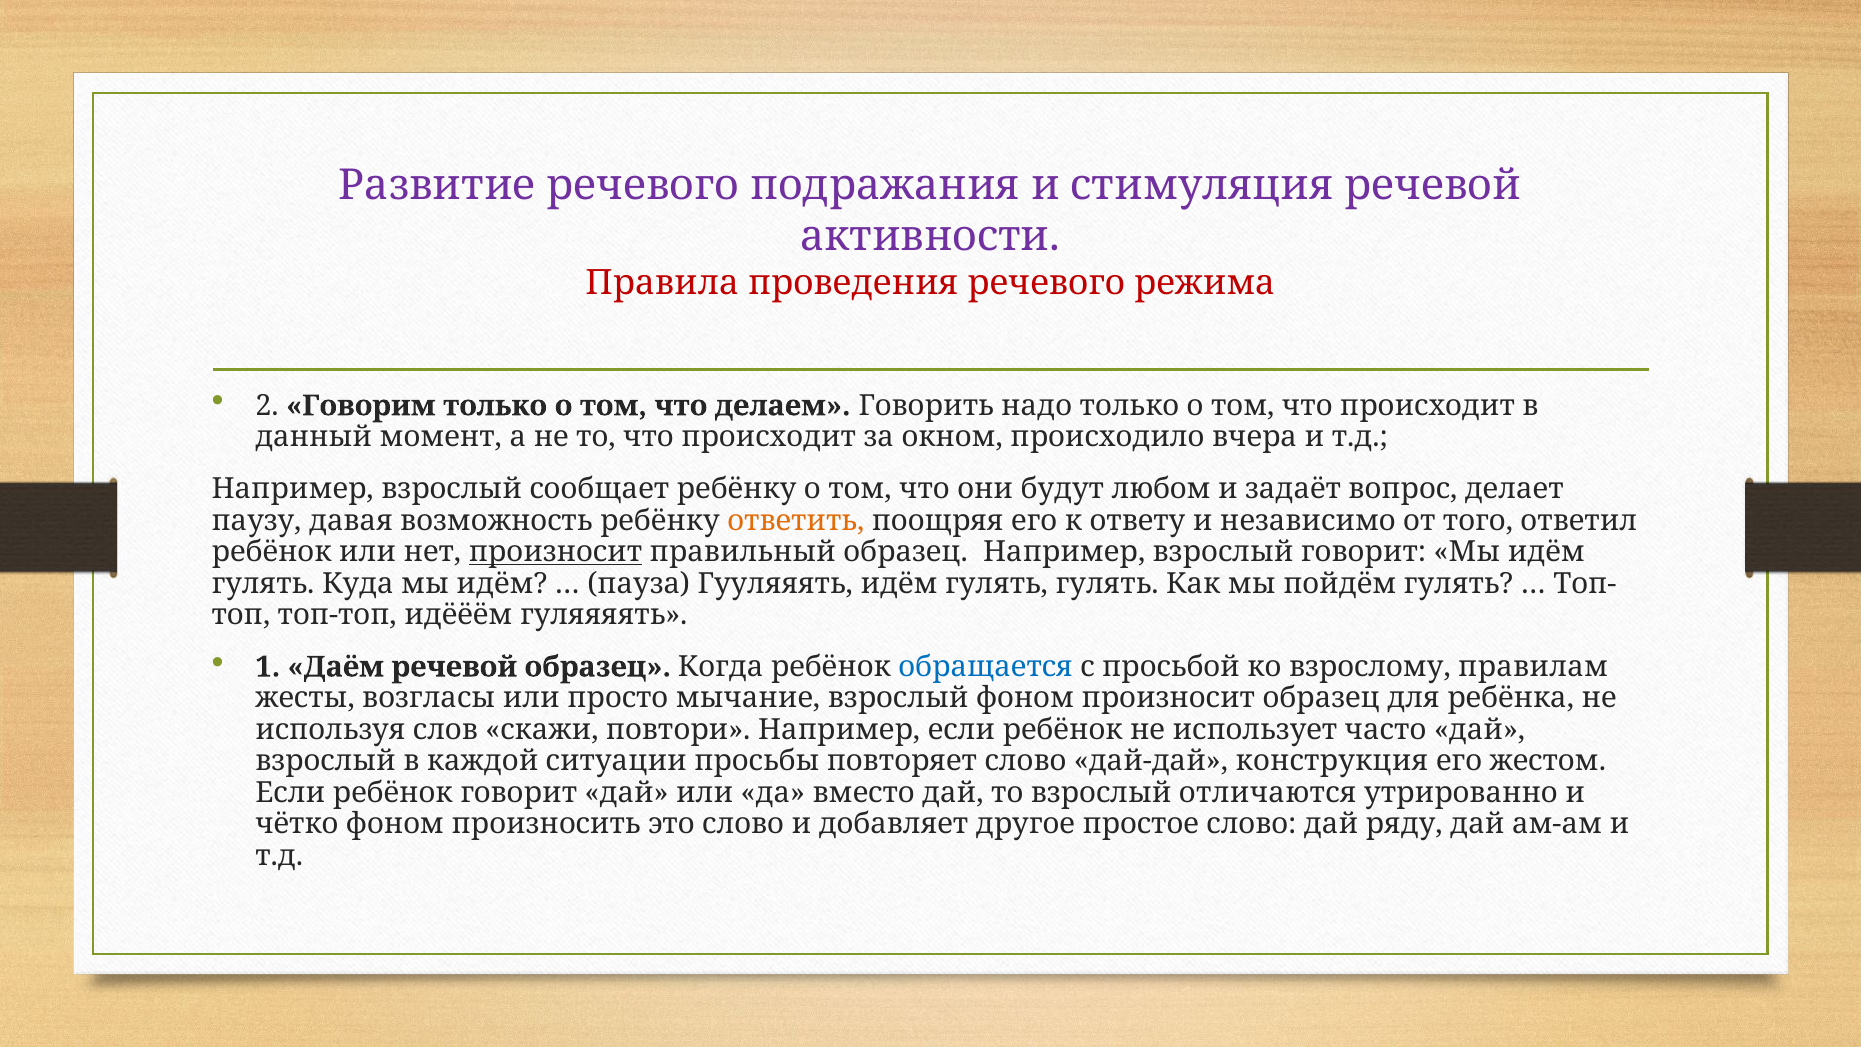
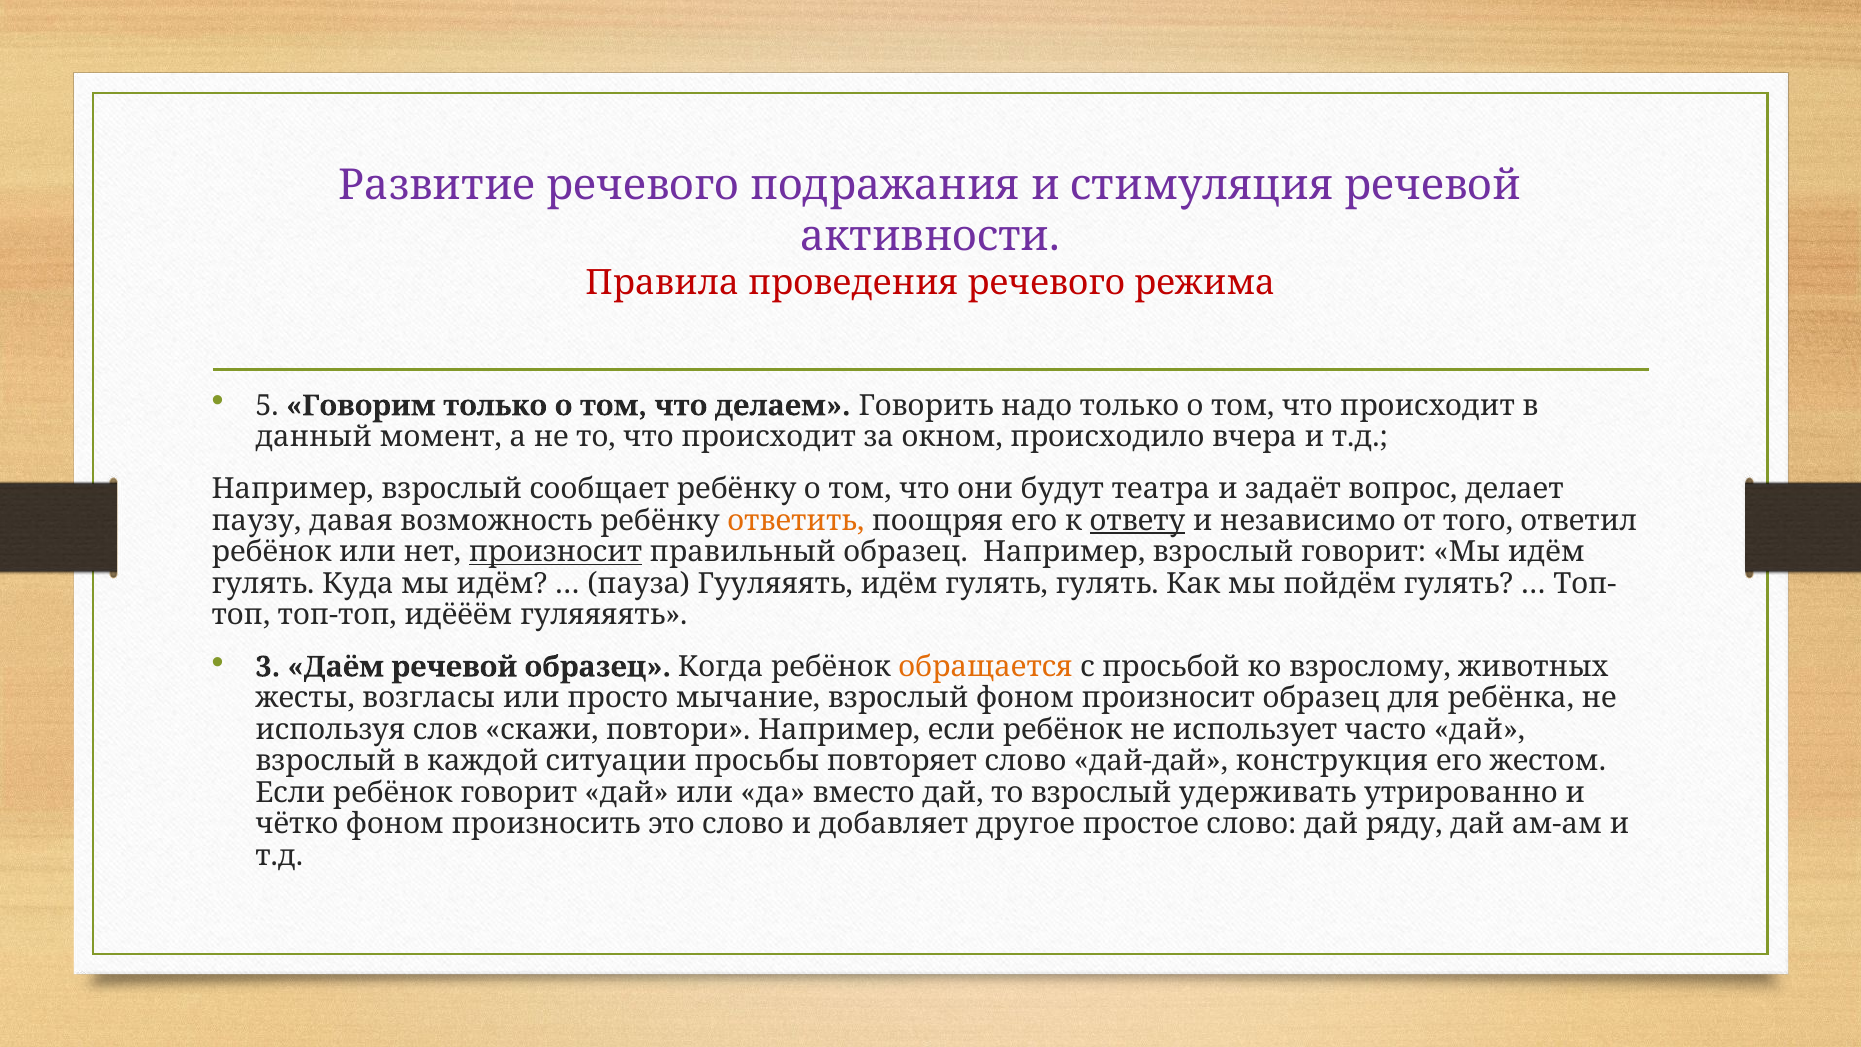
2: 2 -> 5 (267, 406)
любом: любом -> театра (1161, 489)
ответу underline: none -> present (1137, 521)
1: 1 -> 3 (268, 667)
обращается colour: blue -> orange (986, 667)
правилам: правилам -> животных (1533, 667)
отличаются: отличаются -> удерживать (1268, 793)
